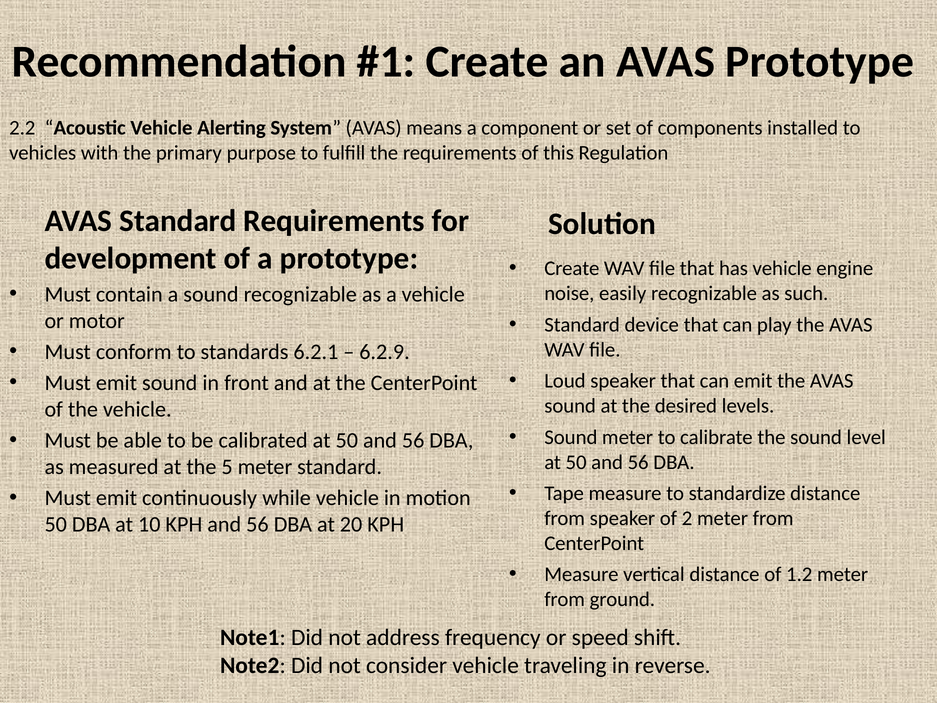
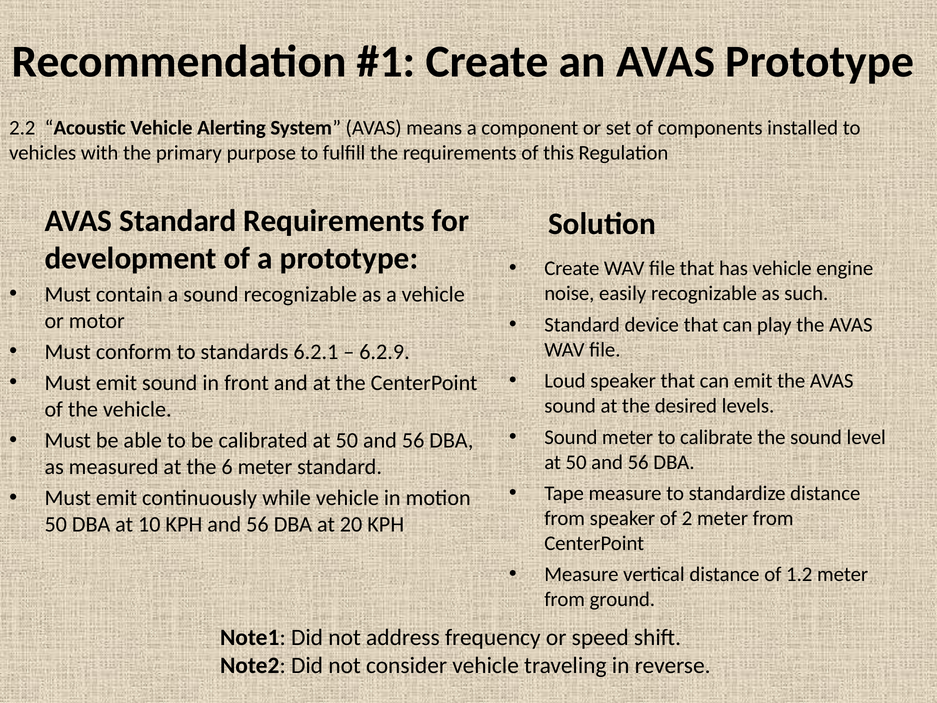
5: 5 -> 6 (227, 467)
